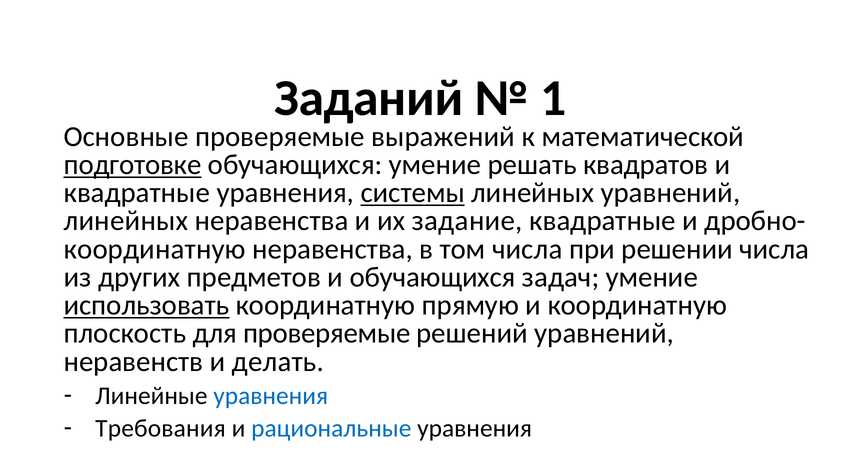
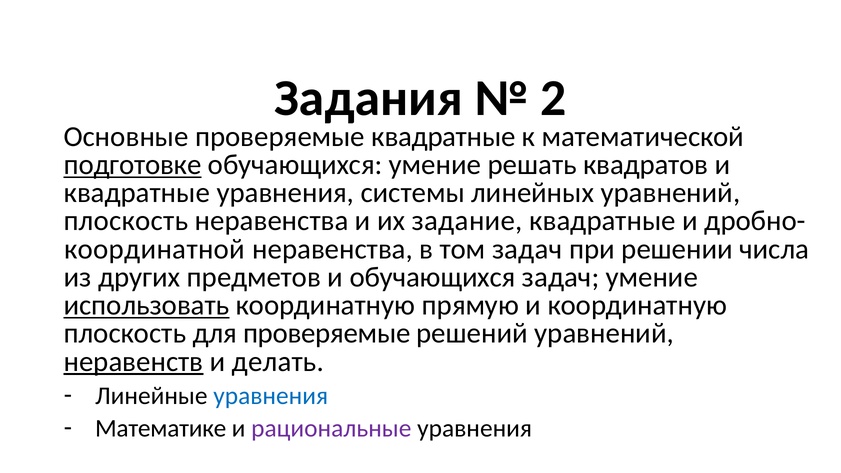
Заданий: Заданий -> Задания (368, 98)
1: 1 -> 2 (553, 98)
проверяемые выражений: выражений -> квадратные (443, 137)
системы underline: present -> none (413, 193)
линейных: линейных -> плоскость (126, 221)
координатную: координатную -> координатной (155, 249)
том числа: числа -> задач (527, 249)
неравенств underline: none -> present (134, 362)
Требования: Требования -> Математике (161, 429)
рациональные colour: blue -> purple (331, 429)
